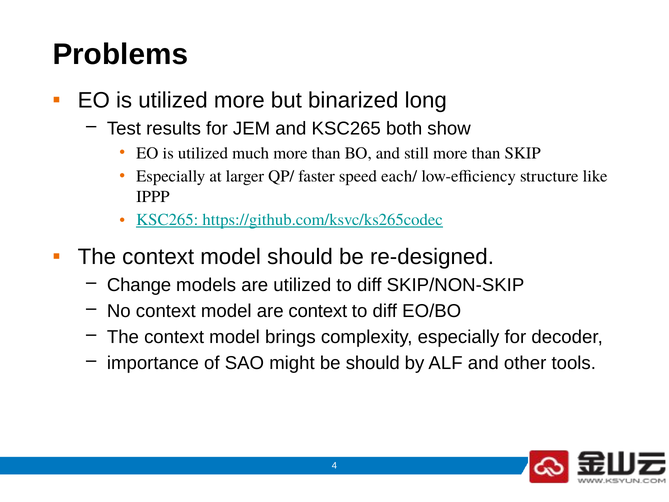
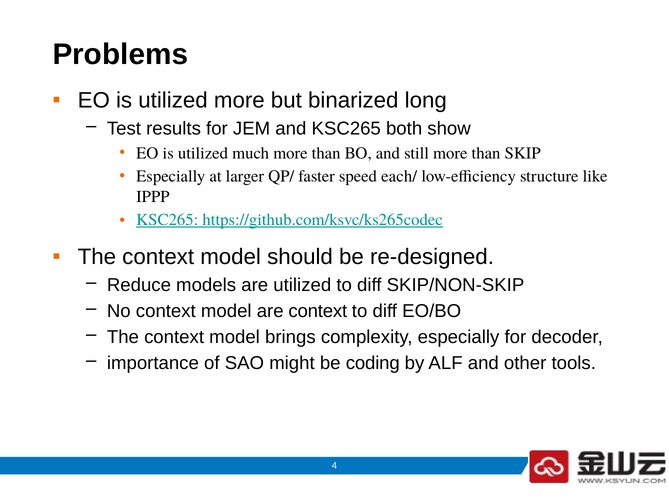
Change: Change -> Reduce (139, 285)
be should: should -> coding (373, 363)
